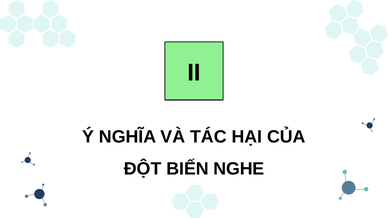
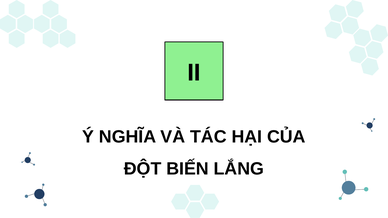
NGHE: NGHE -> LẮNG (239, 169)
